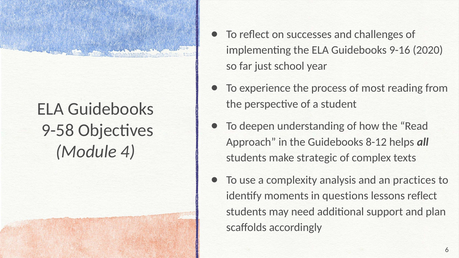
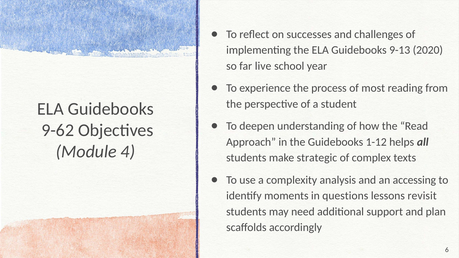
9-16: 9-16 -> 9-13 (400, 50)
just: just -> live (263, 66)
9-58: 9-58 -> 9-62 (58, 130)
8-12: 8-12 -> 1-12 (376, 142)
practices: practices -> accessing (414, 180)
lessons reflect: reflect -> revisit (422, 196)
